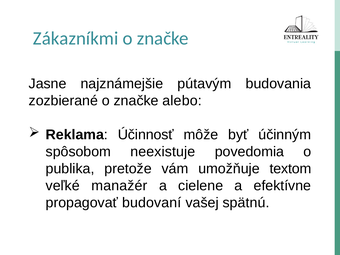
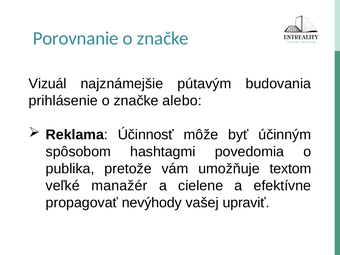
Zákazníkmi: Zákazníkmi -> Porovnanie (76, 38)
Jasne: Jasne -> Vizuál (48, 84)
zozbierané: zozbierané -> prihlásenie (63, 101)
neexistuje: neexistuje -> hashtagmi (163, 152)
budovaní: budovaní -> nevýhody (152, 203)
spätnú: spätnú -> upraviť (246, 203)
